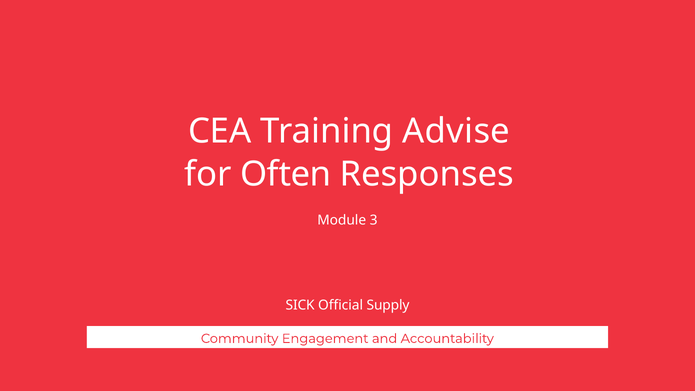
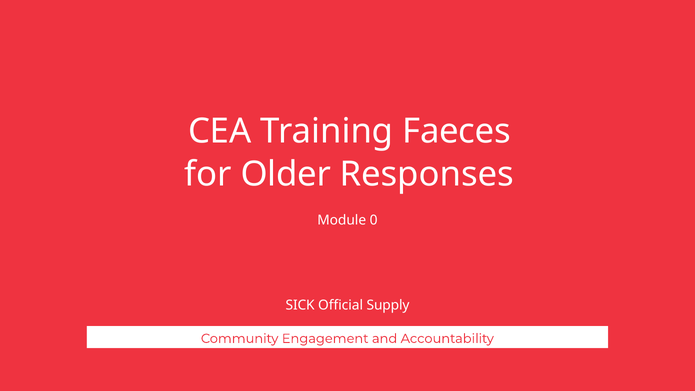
Advise: Advise -> Faeces (457, 131)
Often: Often -> Older (286, 174)
3: 3 -> 0 (374, 220)
